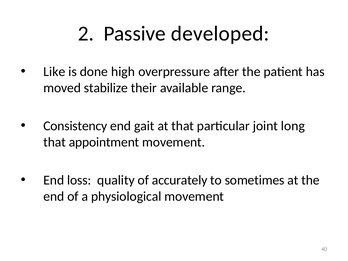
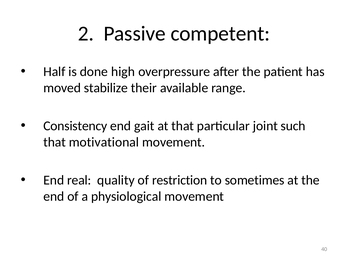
developed: developed -> competent (220, 34)
Like: Like -> Half (54, 72)
long: long -> such (293, 126)
appointment: appointment -> motivational (104, 142)
loss: loss -> real (79, 180)
accurately: accurately -> restriction (180, 180)
